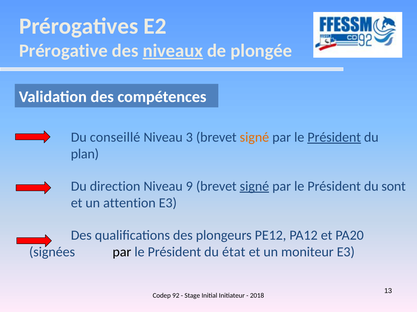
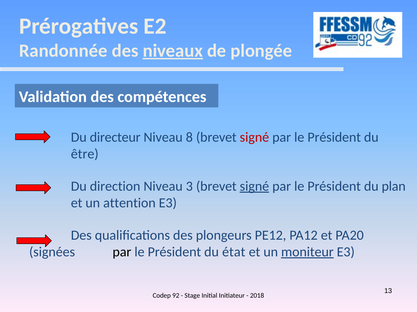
Prérogative: Prérogative -> Randonnée (63, 51)
conseillé: conseillé -> directeur (115, 137)
3: 3 -> 8 (189, 137)
signé colour: orange -> red (254, 137)
Président underline: present -> none (334, 137)
plan: plan -> être (85, 154)
9: 9 -> 3 (189, 187)
sont: sont -> plan (394, 187)
moniteur underline: none -> present (307, 253)
